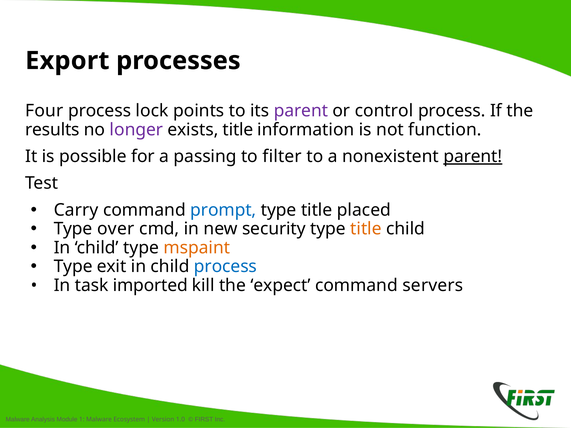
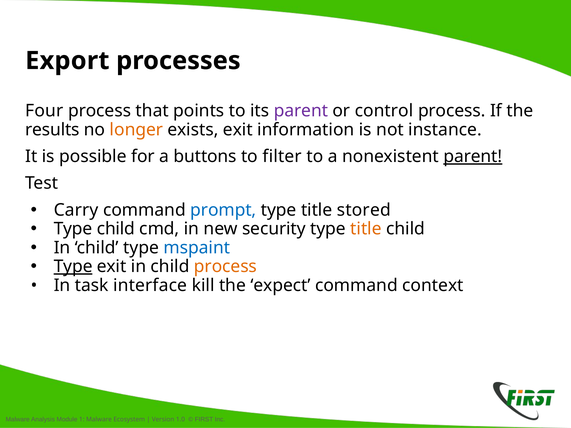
lock: lock -> that (152, 111)
longer colour: purple -> orange (136, 130)
exists title: title -> exit (238, 130)
function: function -> instance (445, 130)
passing: passing -> buttons (205, 157)
placed: placed -> stored (364, 210)
Type over: over -> child (116, 229)
mspaint colour: orange -> blue (197, 248)
Type underline: none -> present (73, 267)
process colour: blue -> orange (225, 267)
imported: imported -> interface (150, 285)
servers: servers -> context (433, 285)
